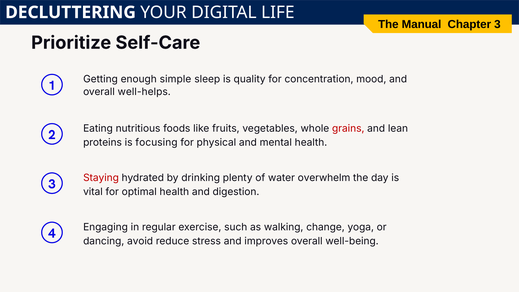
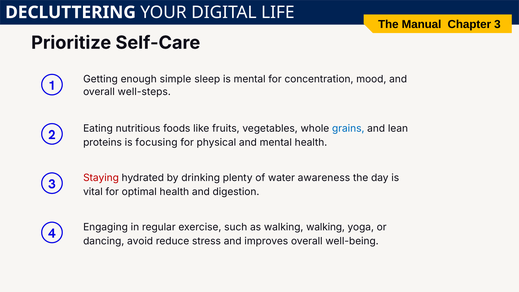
is quality: quality -> mental (250, 79)
well-helps: well-helps -> well-steps (144, 92)
grains colour: red -> blue (348, 129)
overwhelm: overwhelm -> awareness (324, 178)
walking change: change -> walking (326, 227)
